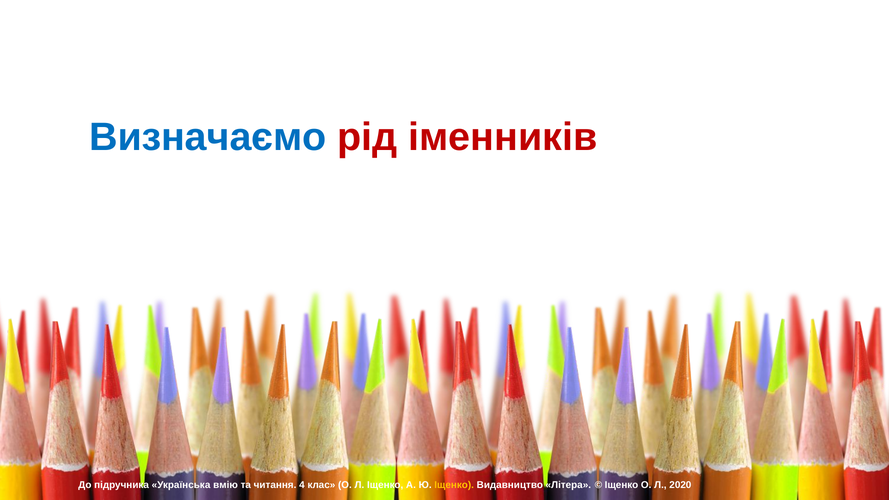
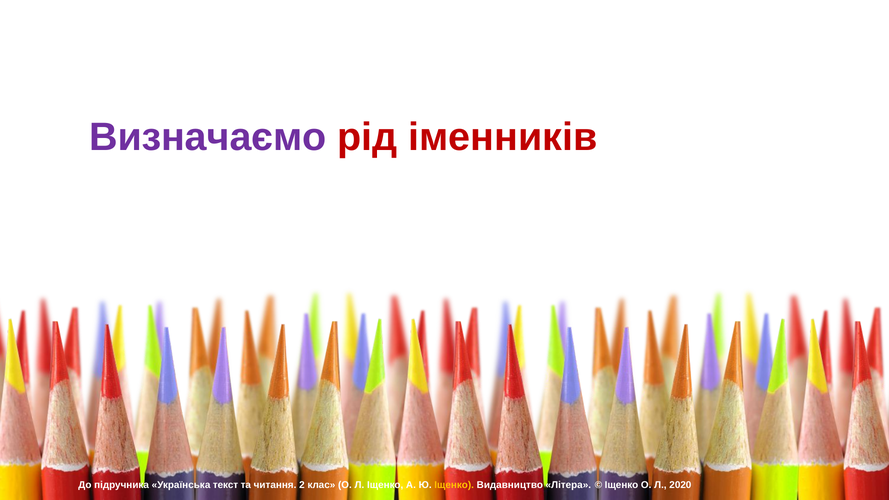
Визначаємо colour: blue -> purple (208, 137)
вмію: вмію -> текст (226, 485)
4: 4 -> 2 (302, 485)
